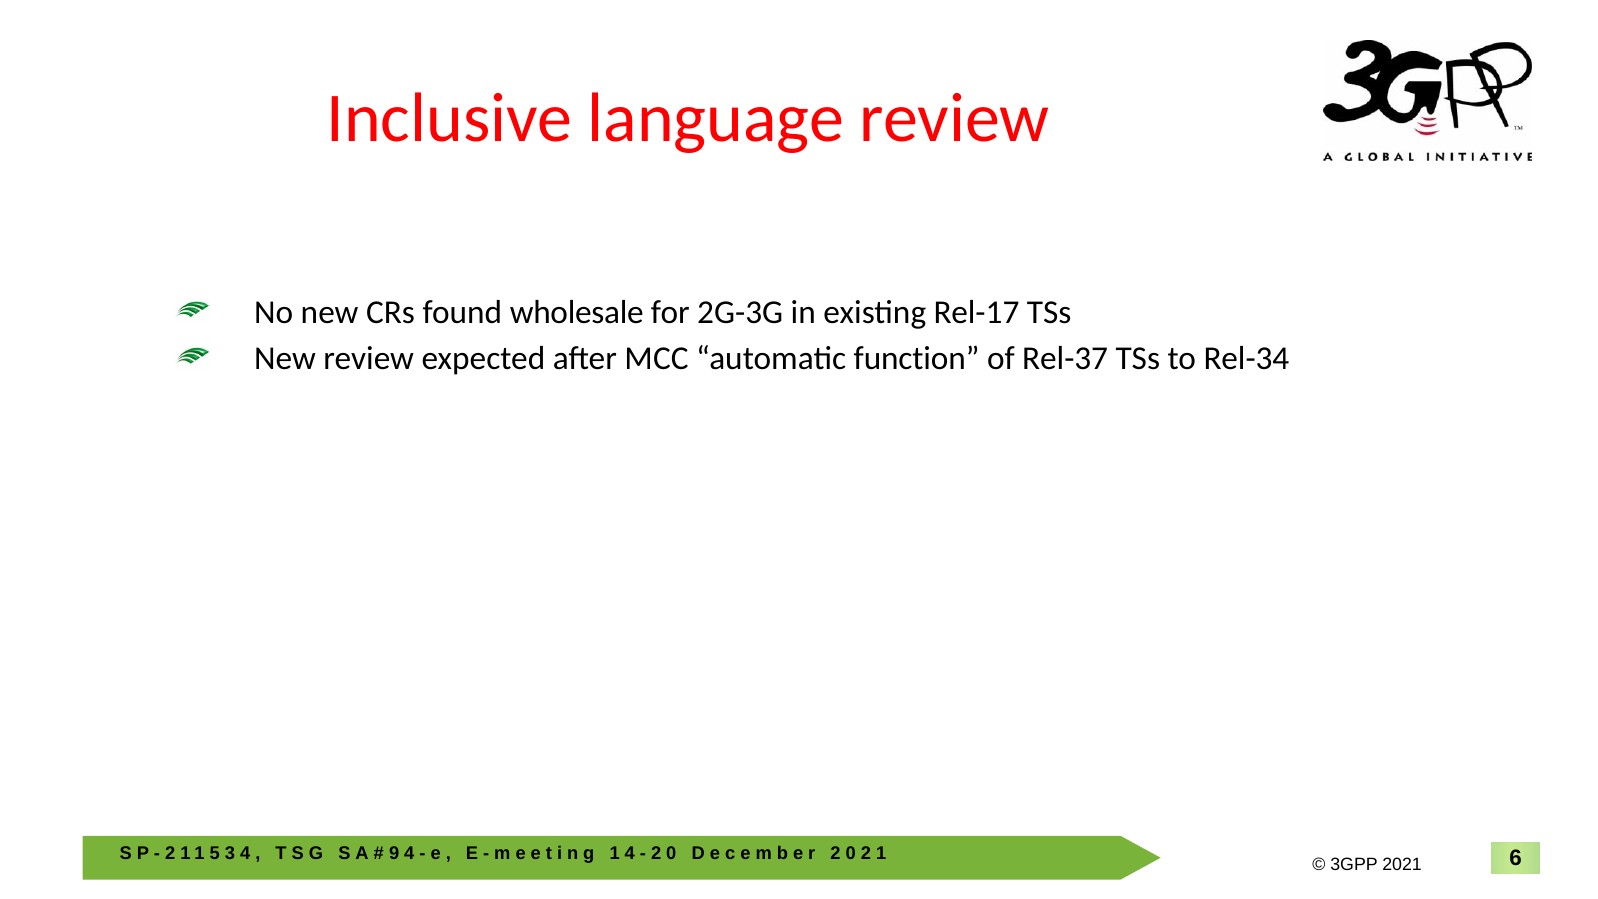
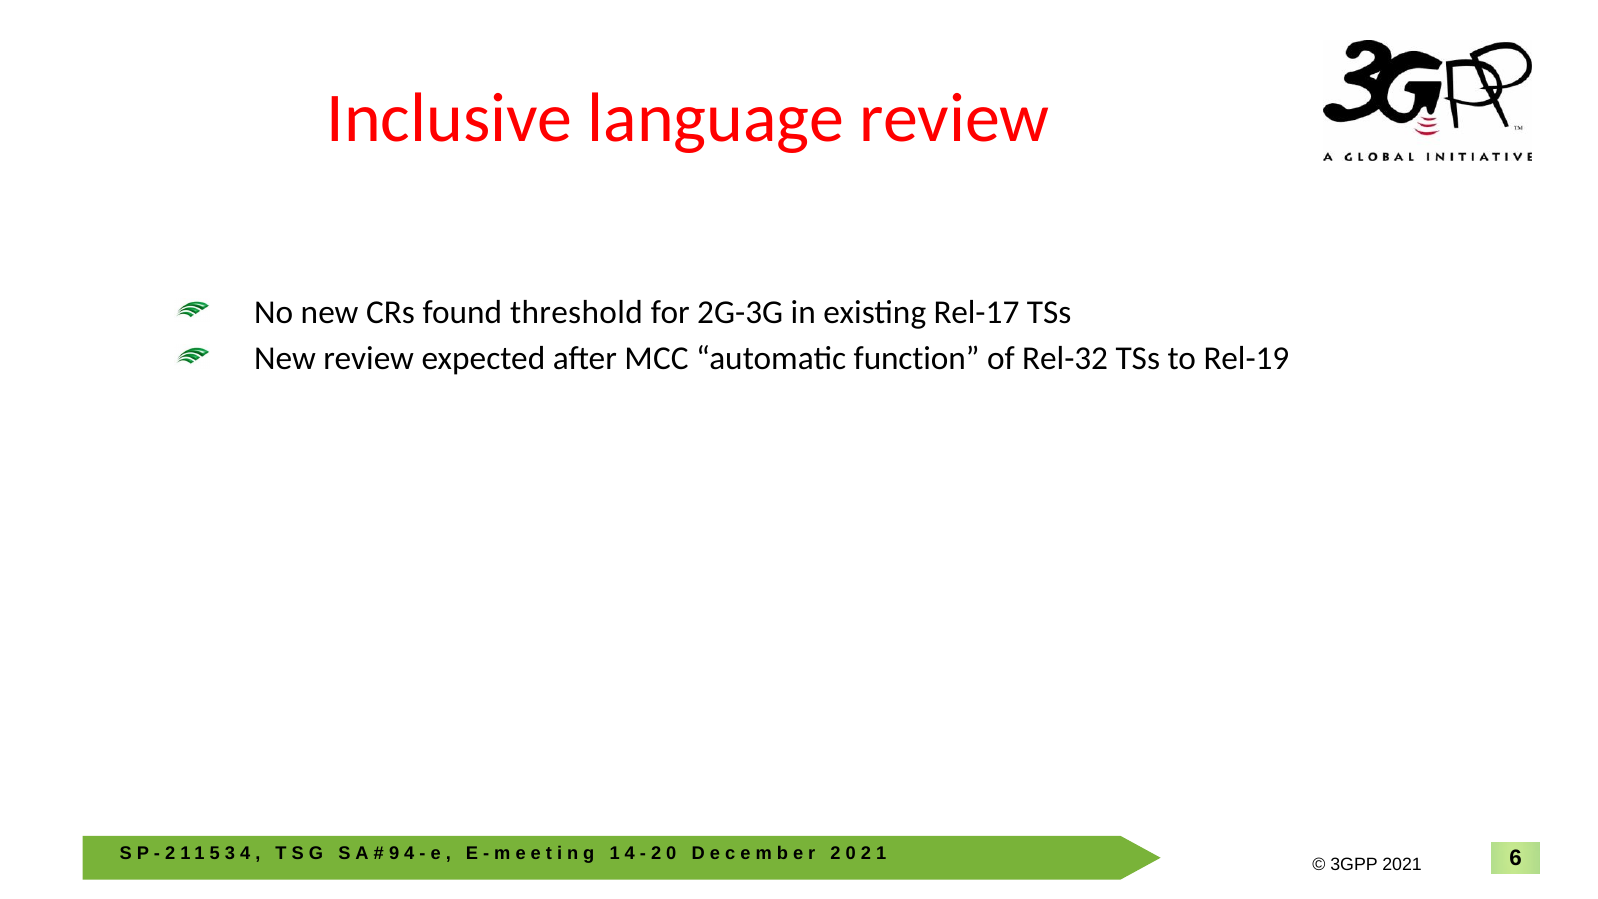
wholesale: wholesale -> threshold (576, 312)
Rel-37: Rel-37 -> Rel-32 (1065, 359)
Rel-34: Rel-34 -> Rel-19 (1246, 359)
